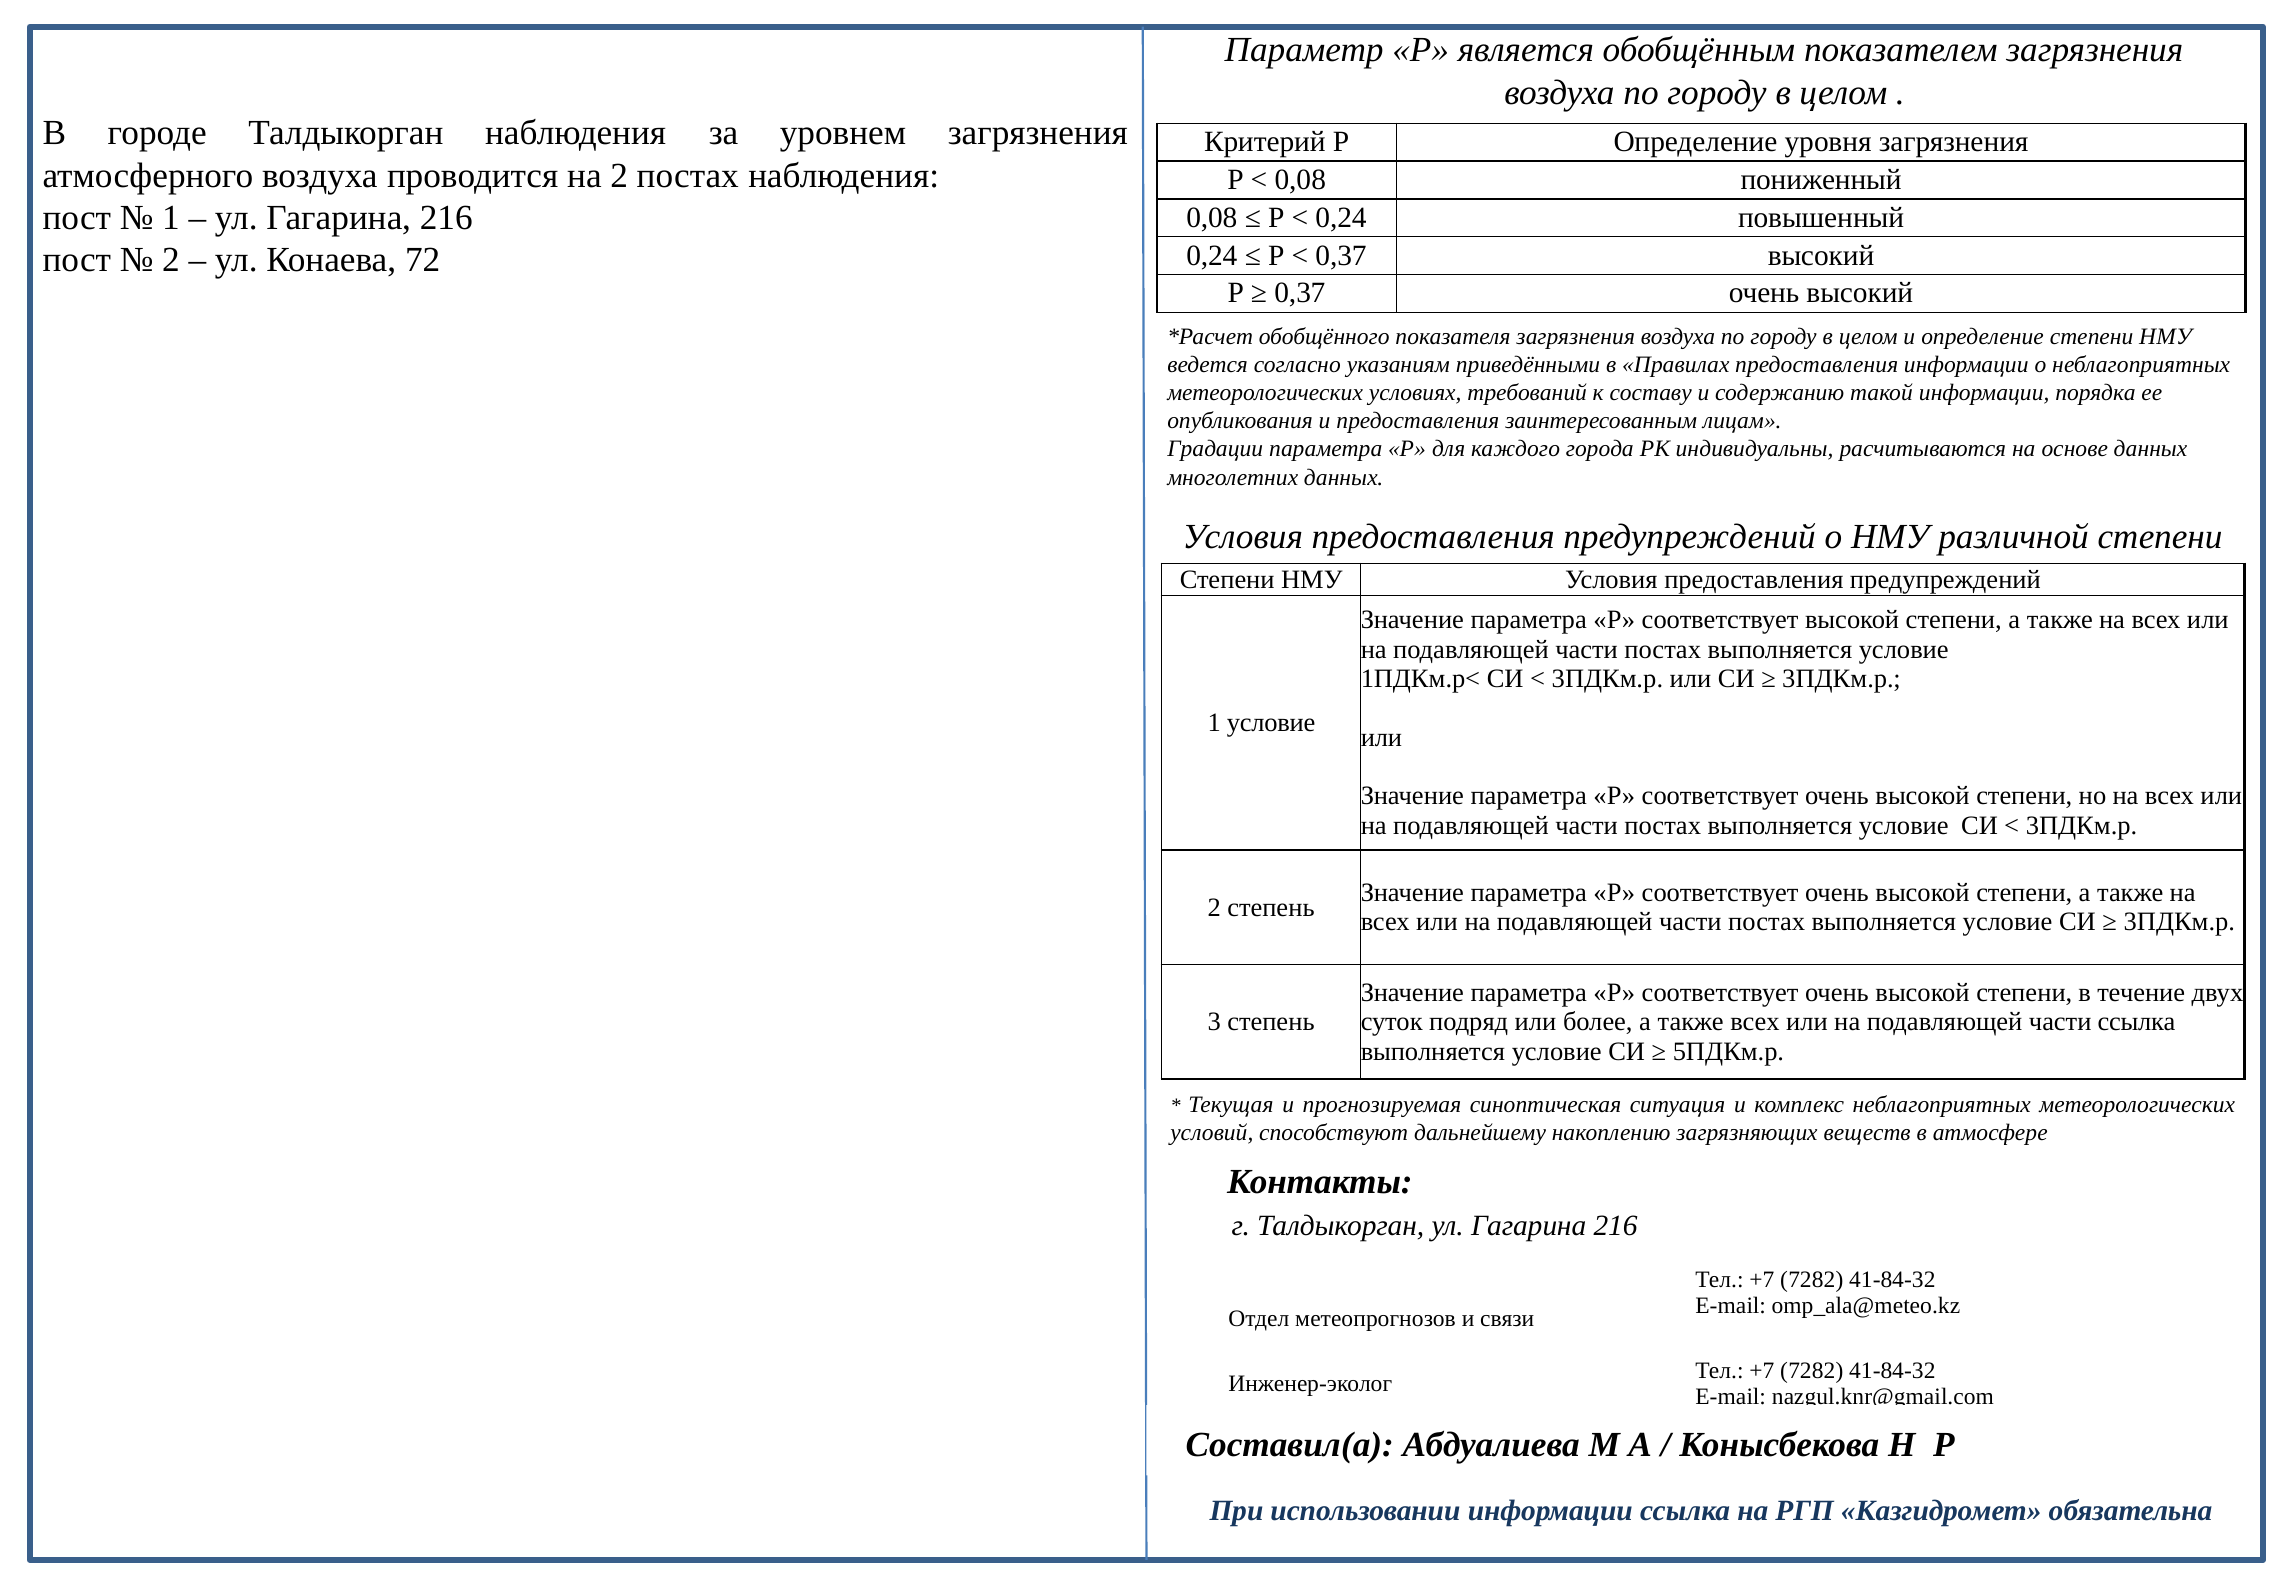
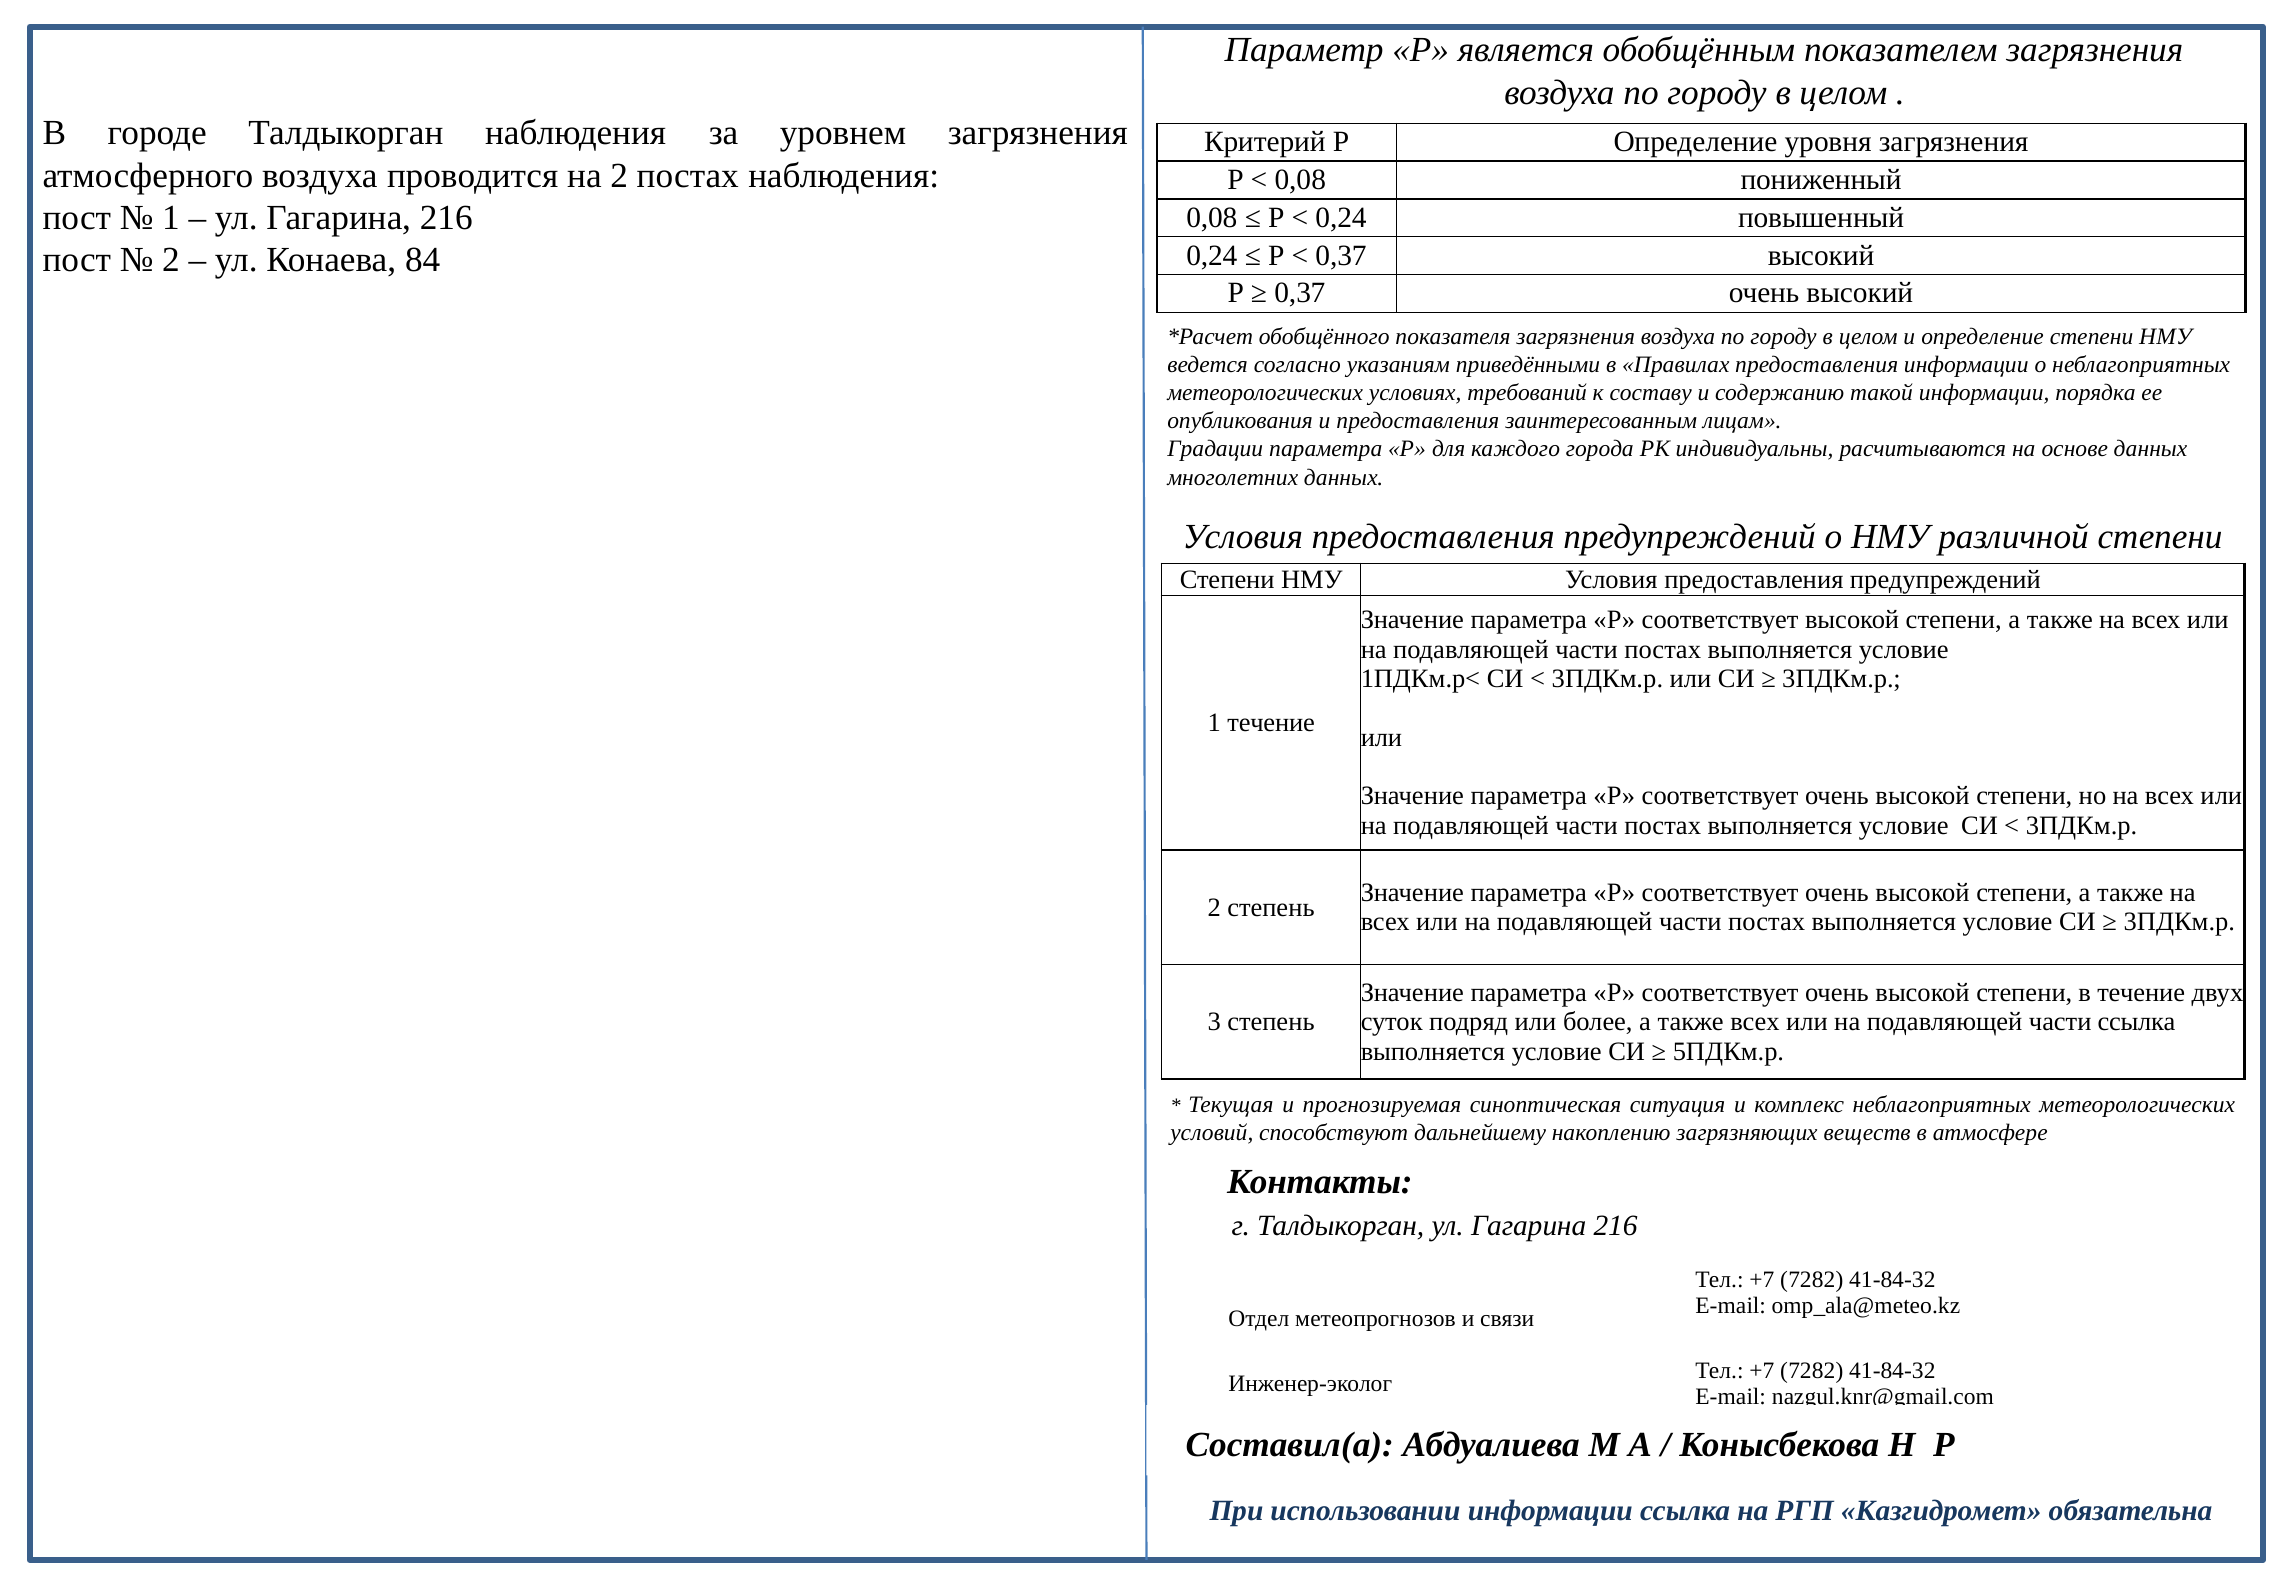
72: 72 -> 84 (423, 260)
1 условие: условие -> течение (1271, 723)
